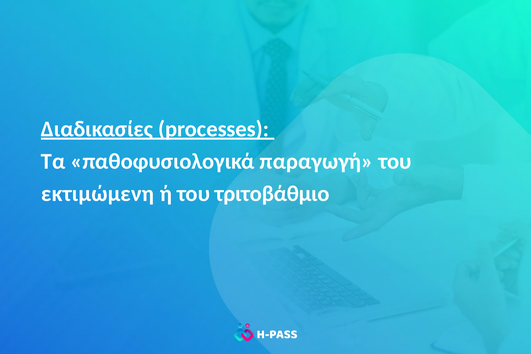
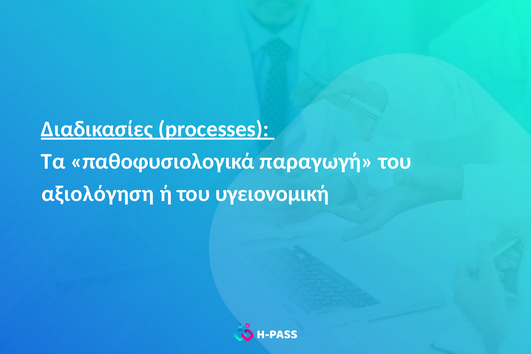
εκτιμώμενη: εκτιμώμενη -> αξιολόγηση (98, 194)
τριτοβάθμιο: τριτοβάθμιο -> υγειονομική (272, 194)
